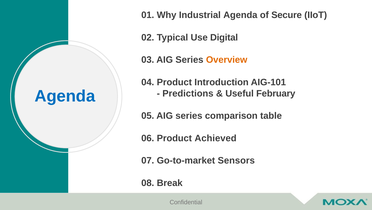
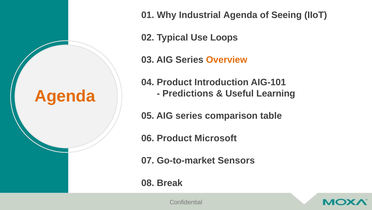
Secure: Secure -> Seeing (287, 15)
Digital: Digital -> Loops (224, 37)
Agenda colour: blue -> orange (65, 96)
February: February -> Learning (276, 93)
Achieved: Achieved -> Microsoft (216, 138)
